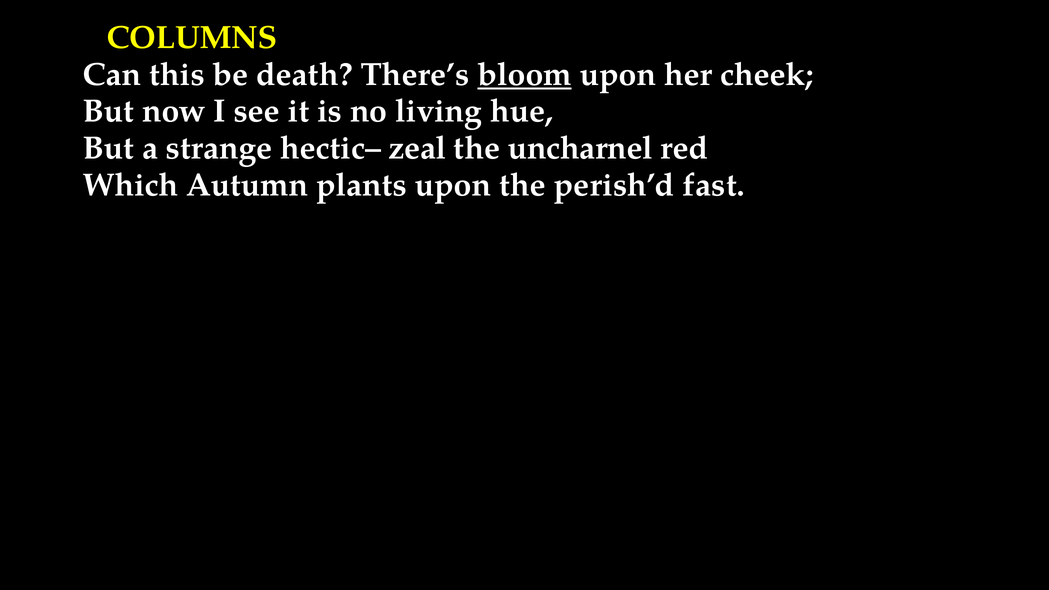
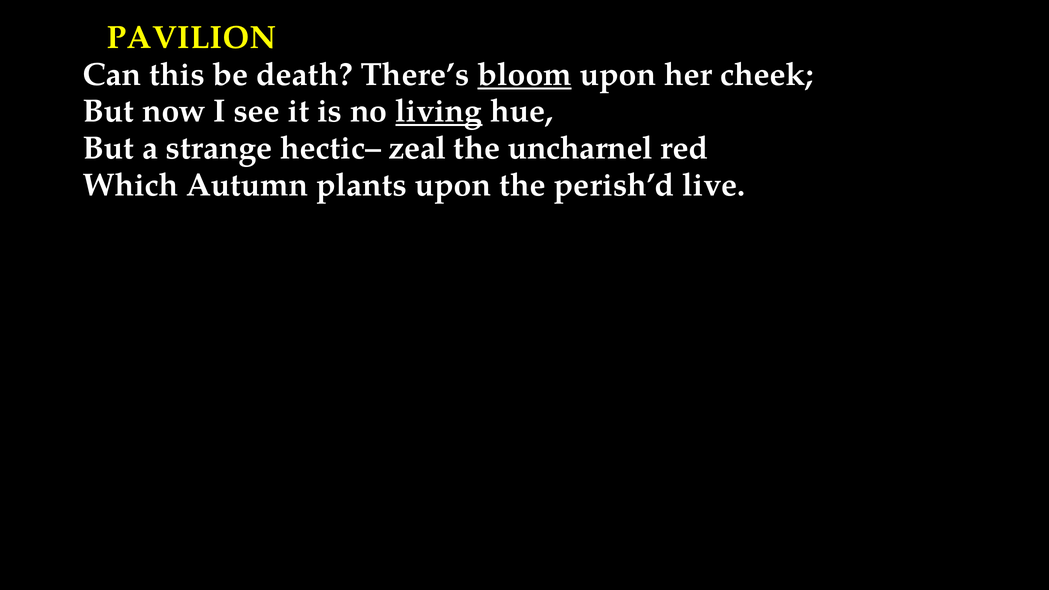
COLUMNS: COLUMNS -> PAVILION (192, 38)
living underline: none -> present (439, 111)
fast: fast -> live (714, 185)
